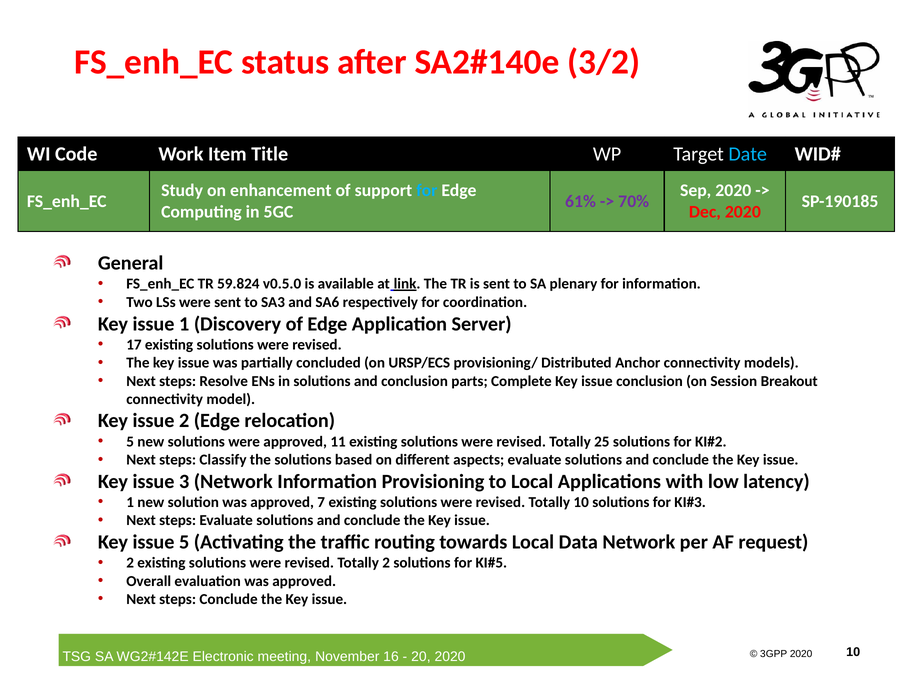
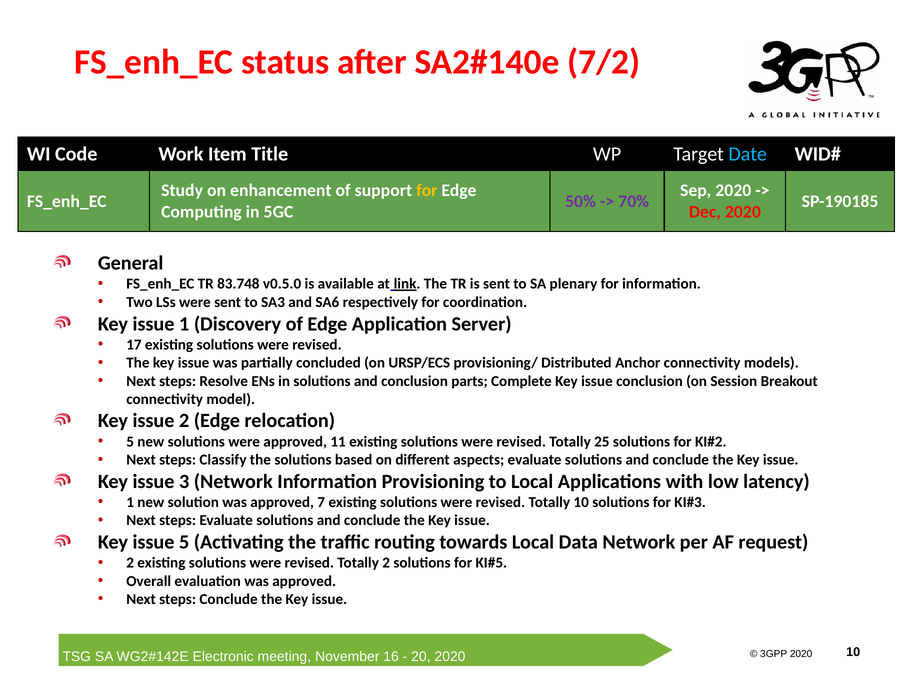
3/2: 3/2 -> 7/2 (604, 62)
for colour: light blue -> yellow (427, 191)
61%: 61% -> 50% (581, 202)
59.824: 59.824 -> 83.748 (238, 284)
